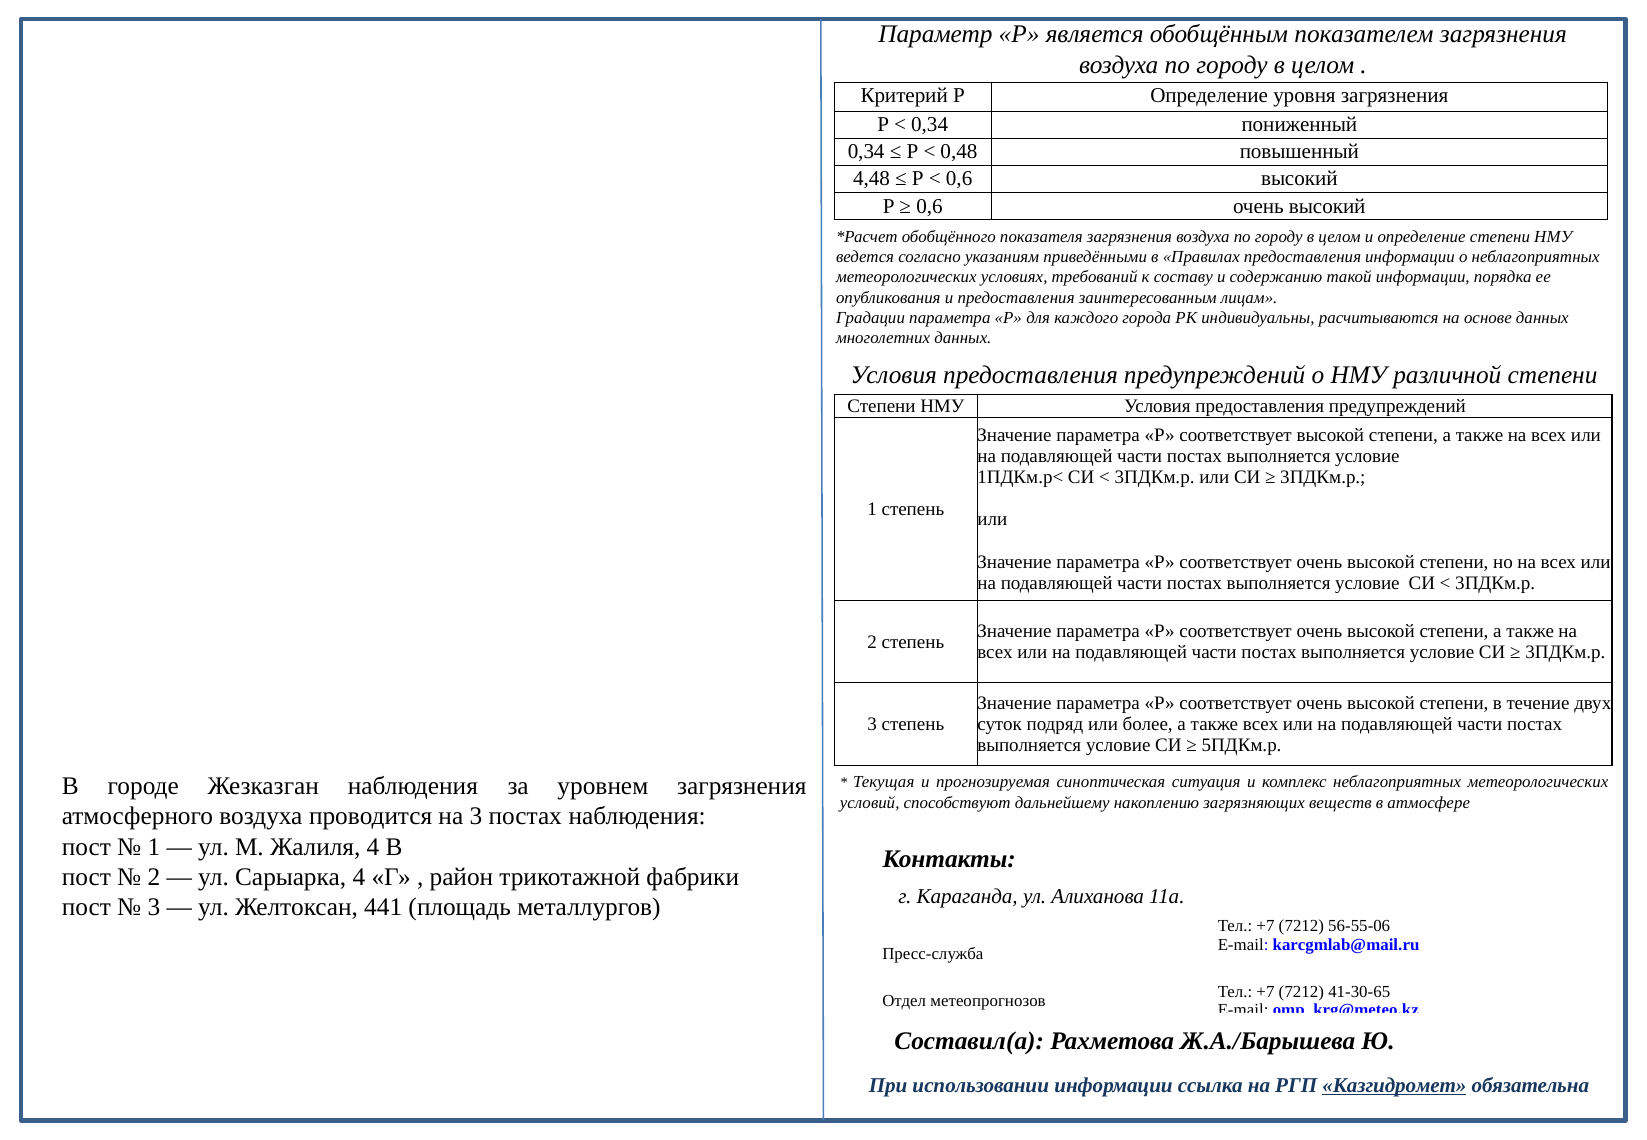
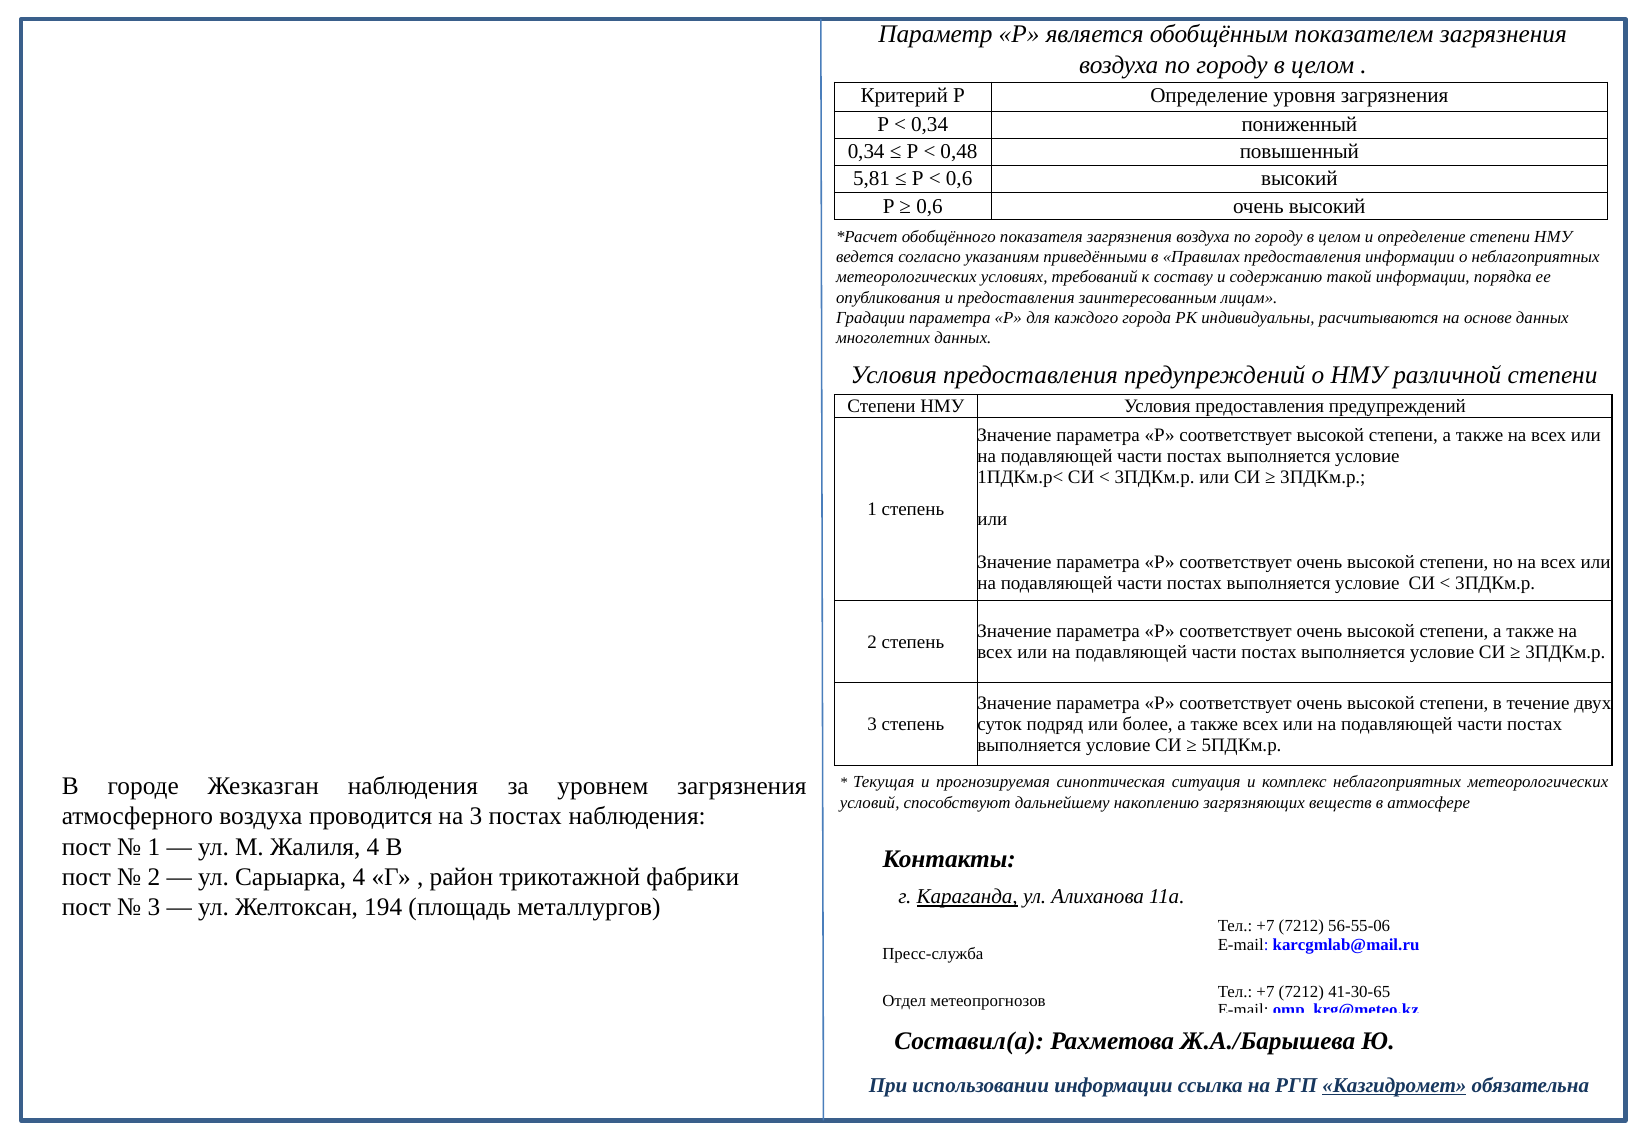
4,48: 4,48 -> 5,81 (872, 179)
Караганда underline: none -> present (967, 897)
441: 441 -> 194 (383, 908)
